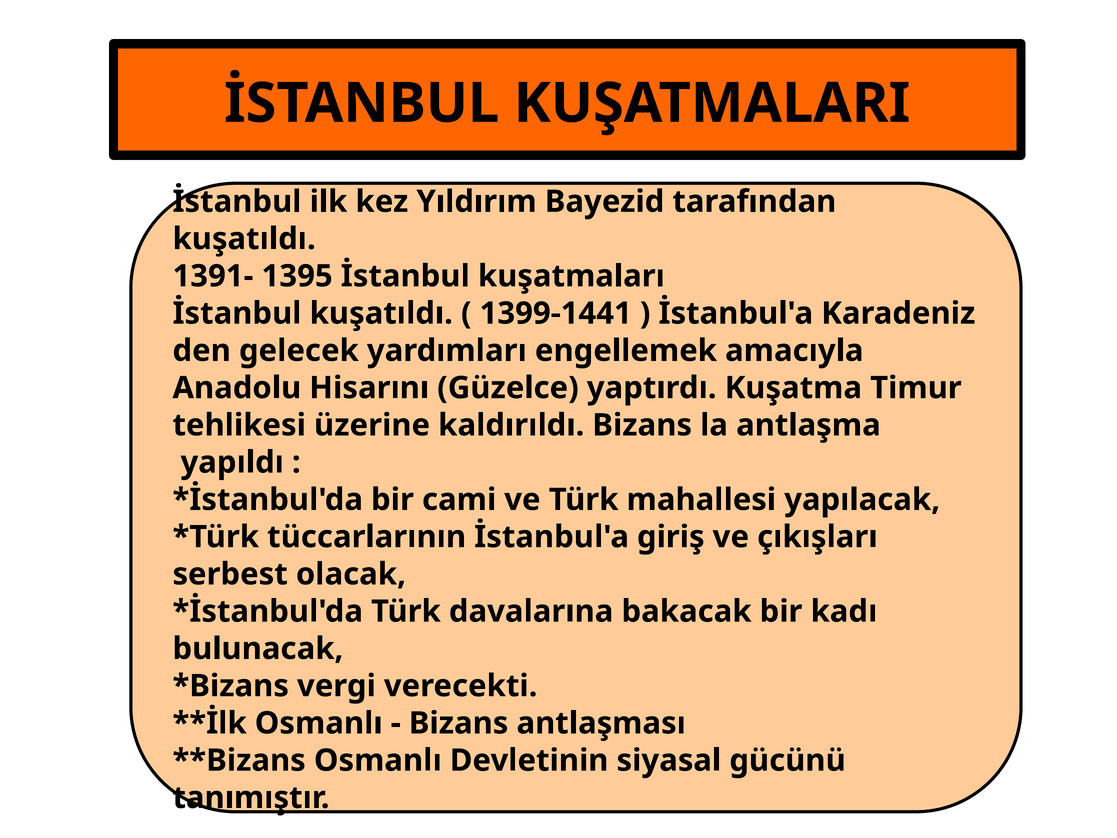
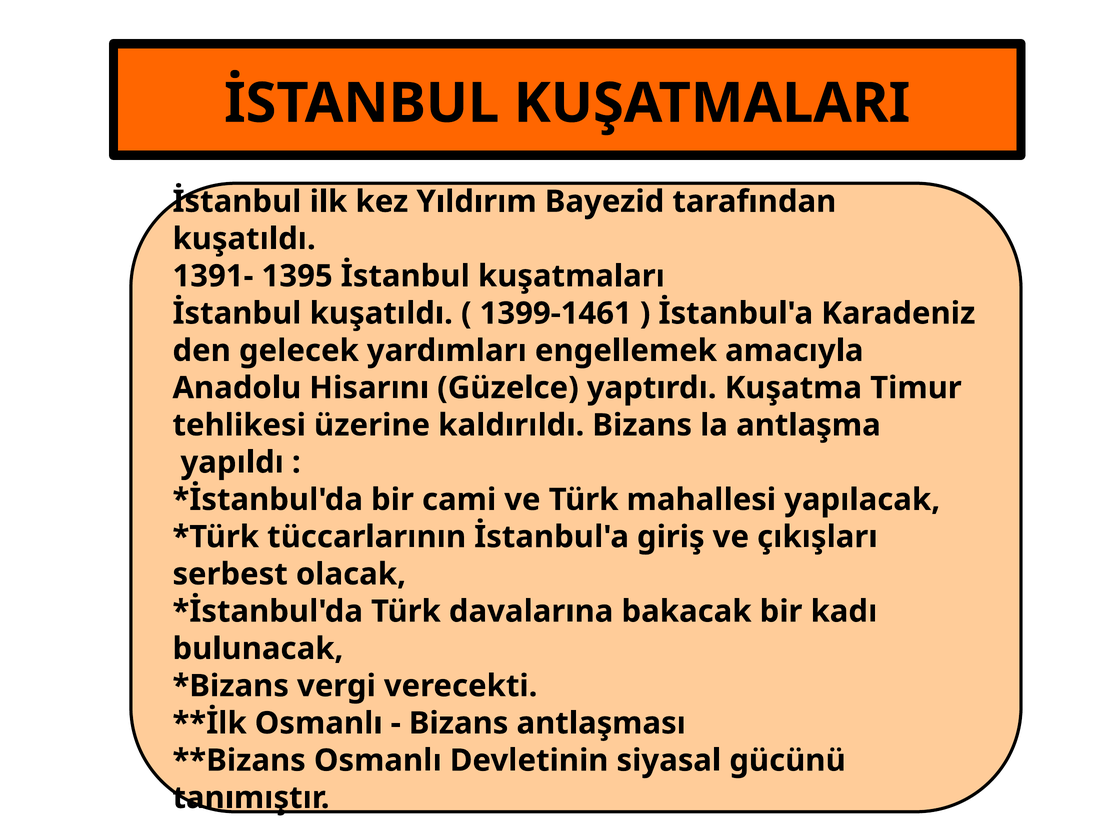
1399-1441: 1399-1441 -> 1399-1461 (556, 313)
